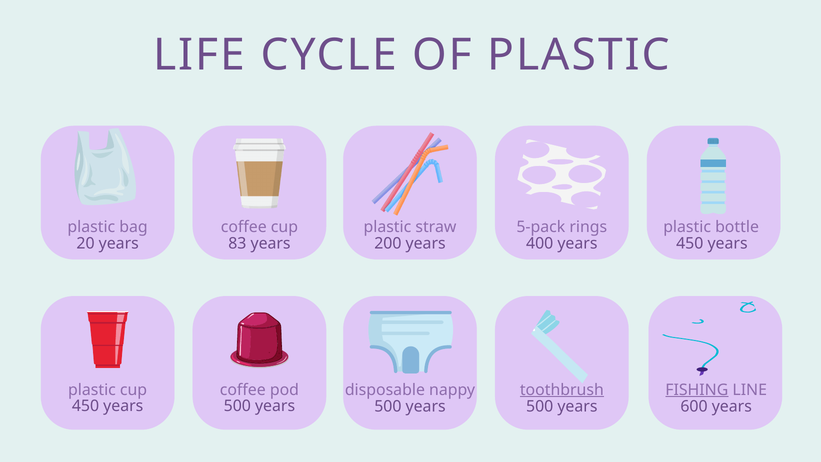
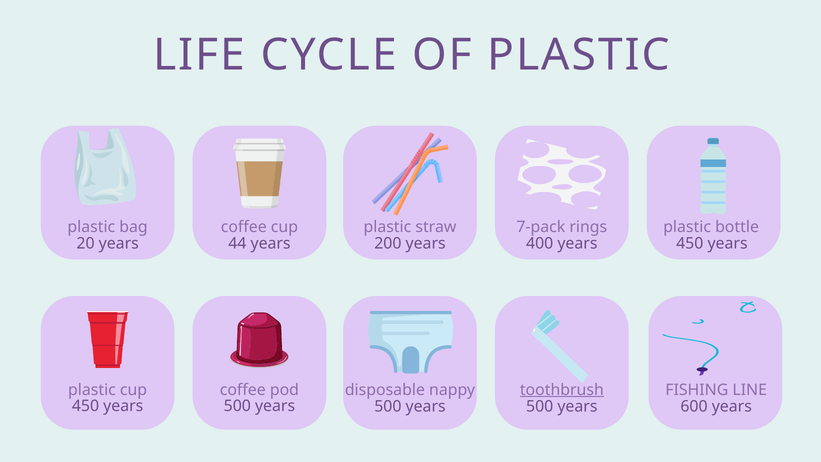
5-pack: 5-pack -> 7-pack (541, 227)
83: 83 -> 44 (237, 243)
FISHING underline: present -> none (697, 390)
